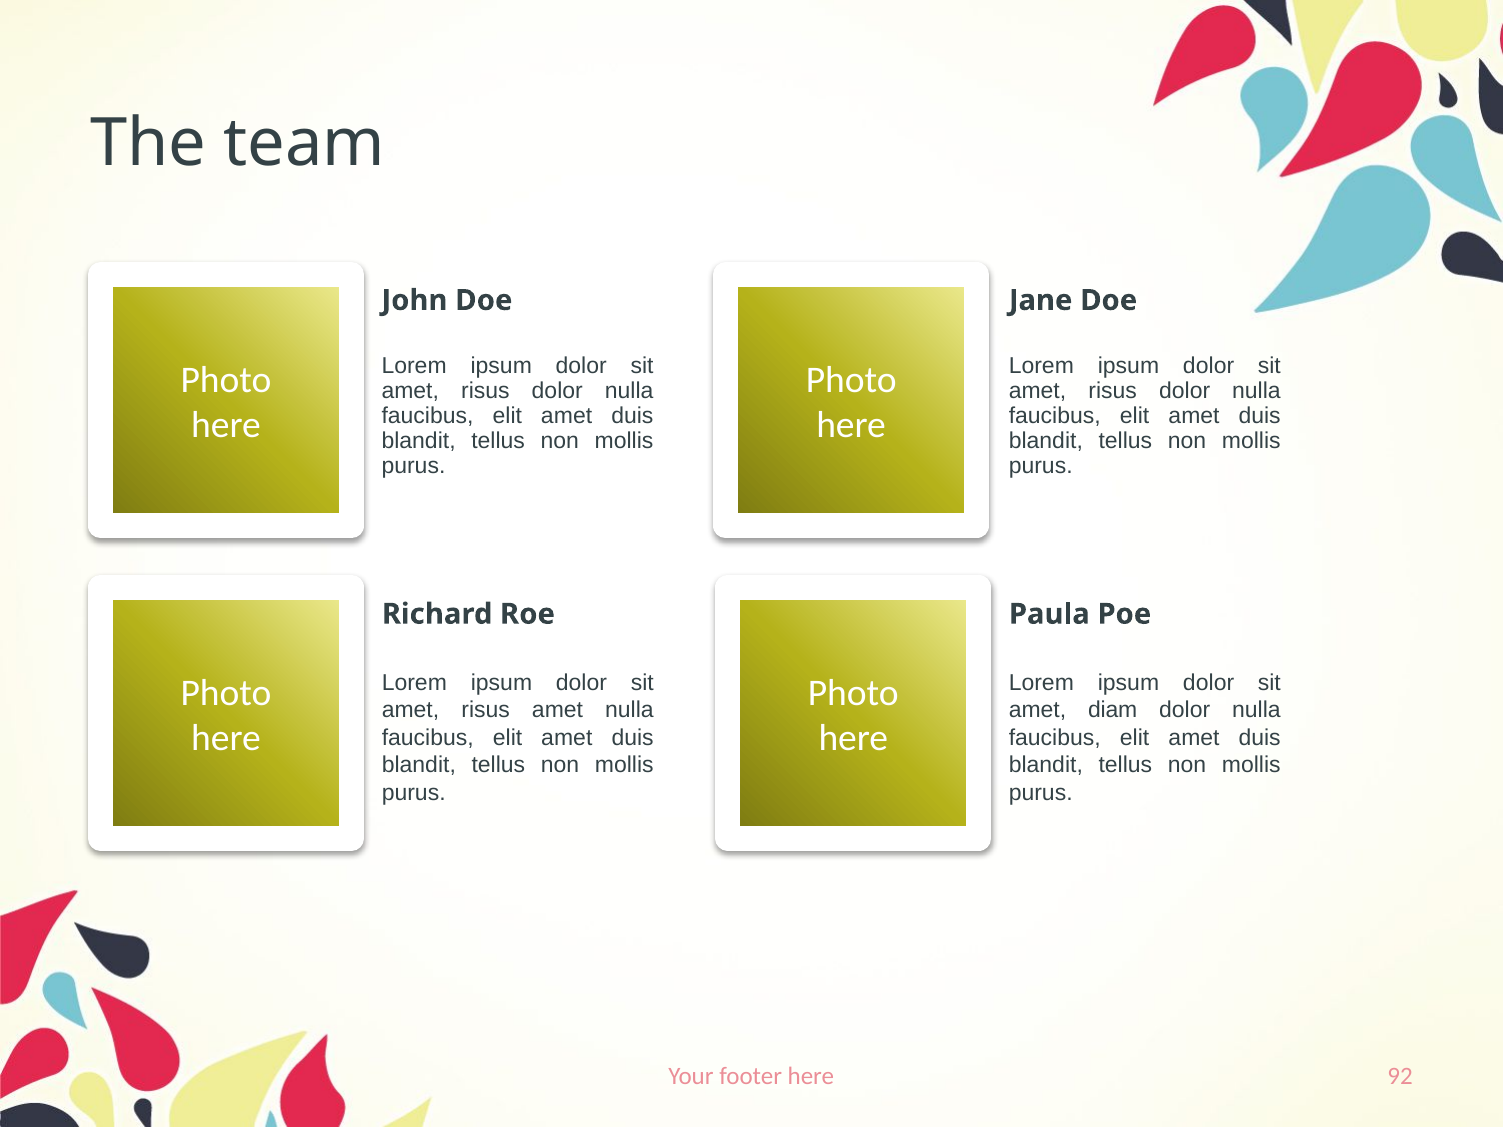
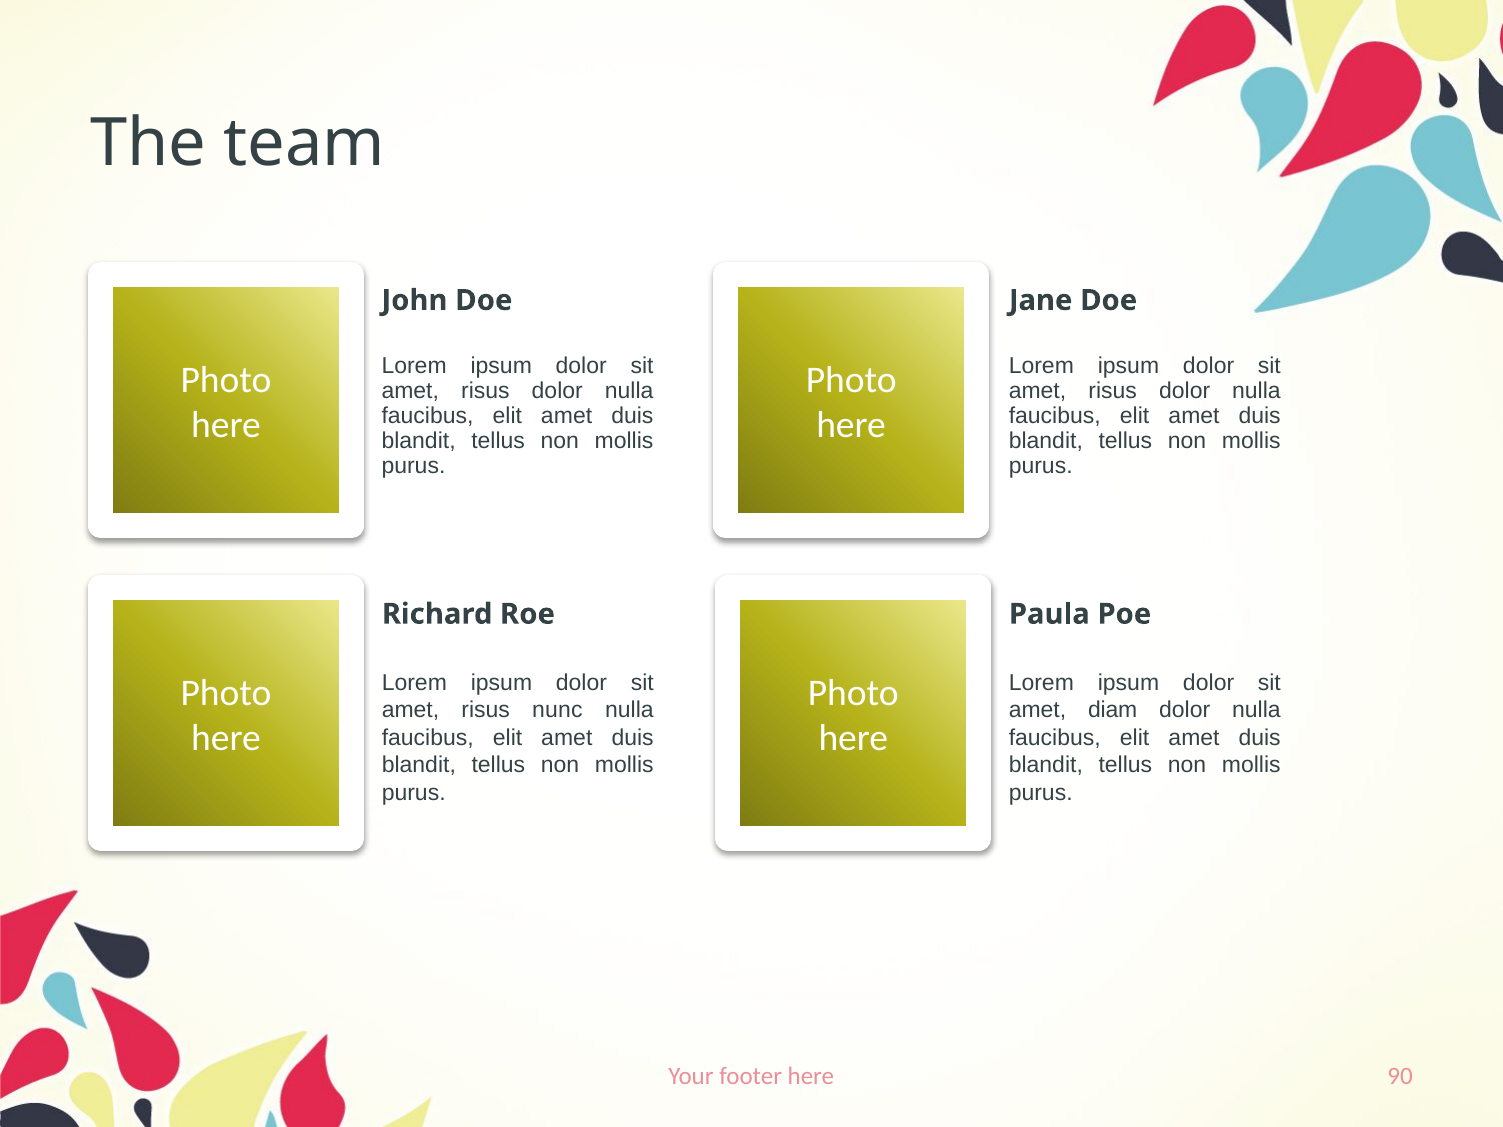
risus amet: amet -> nunc (557, 710)
92: 92 -> 90 (1400, 1076)
